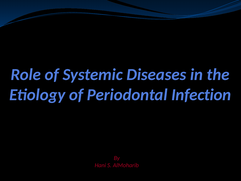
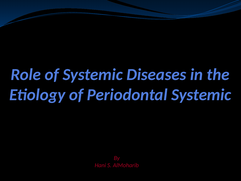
Periodontal Infection: Infection -> Systemic (201, 95)
